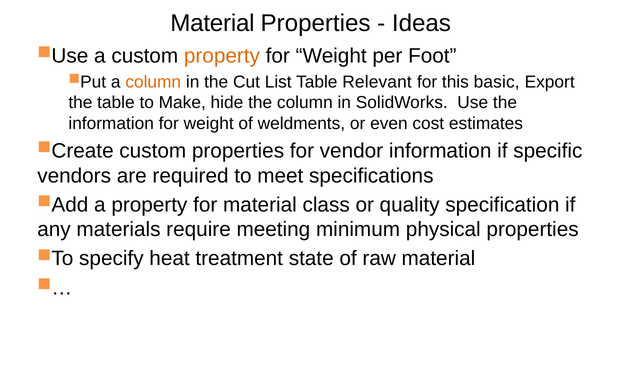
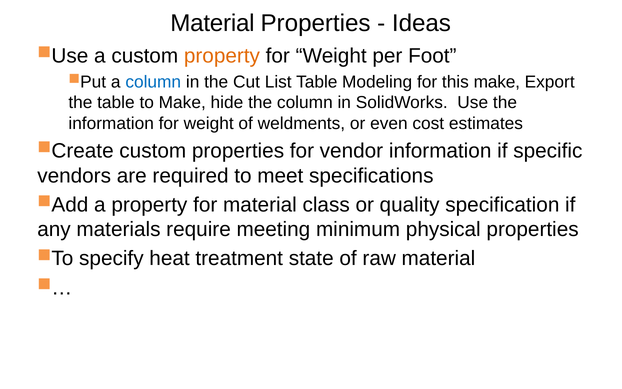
column colour: orange -> blue (153, 82)
Relevant: Relevant -> Modeling (377, 82)
this basic: basic -> make (497, 82)
